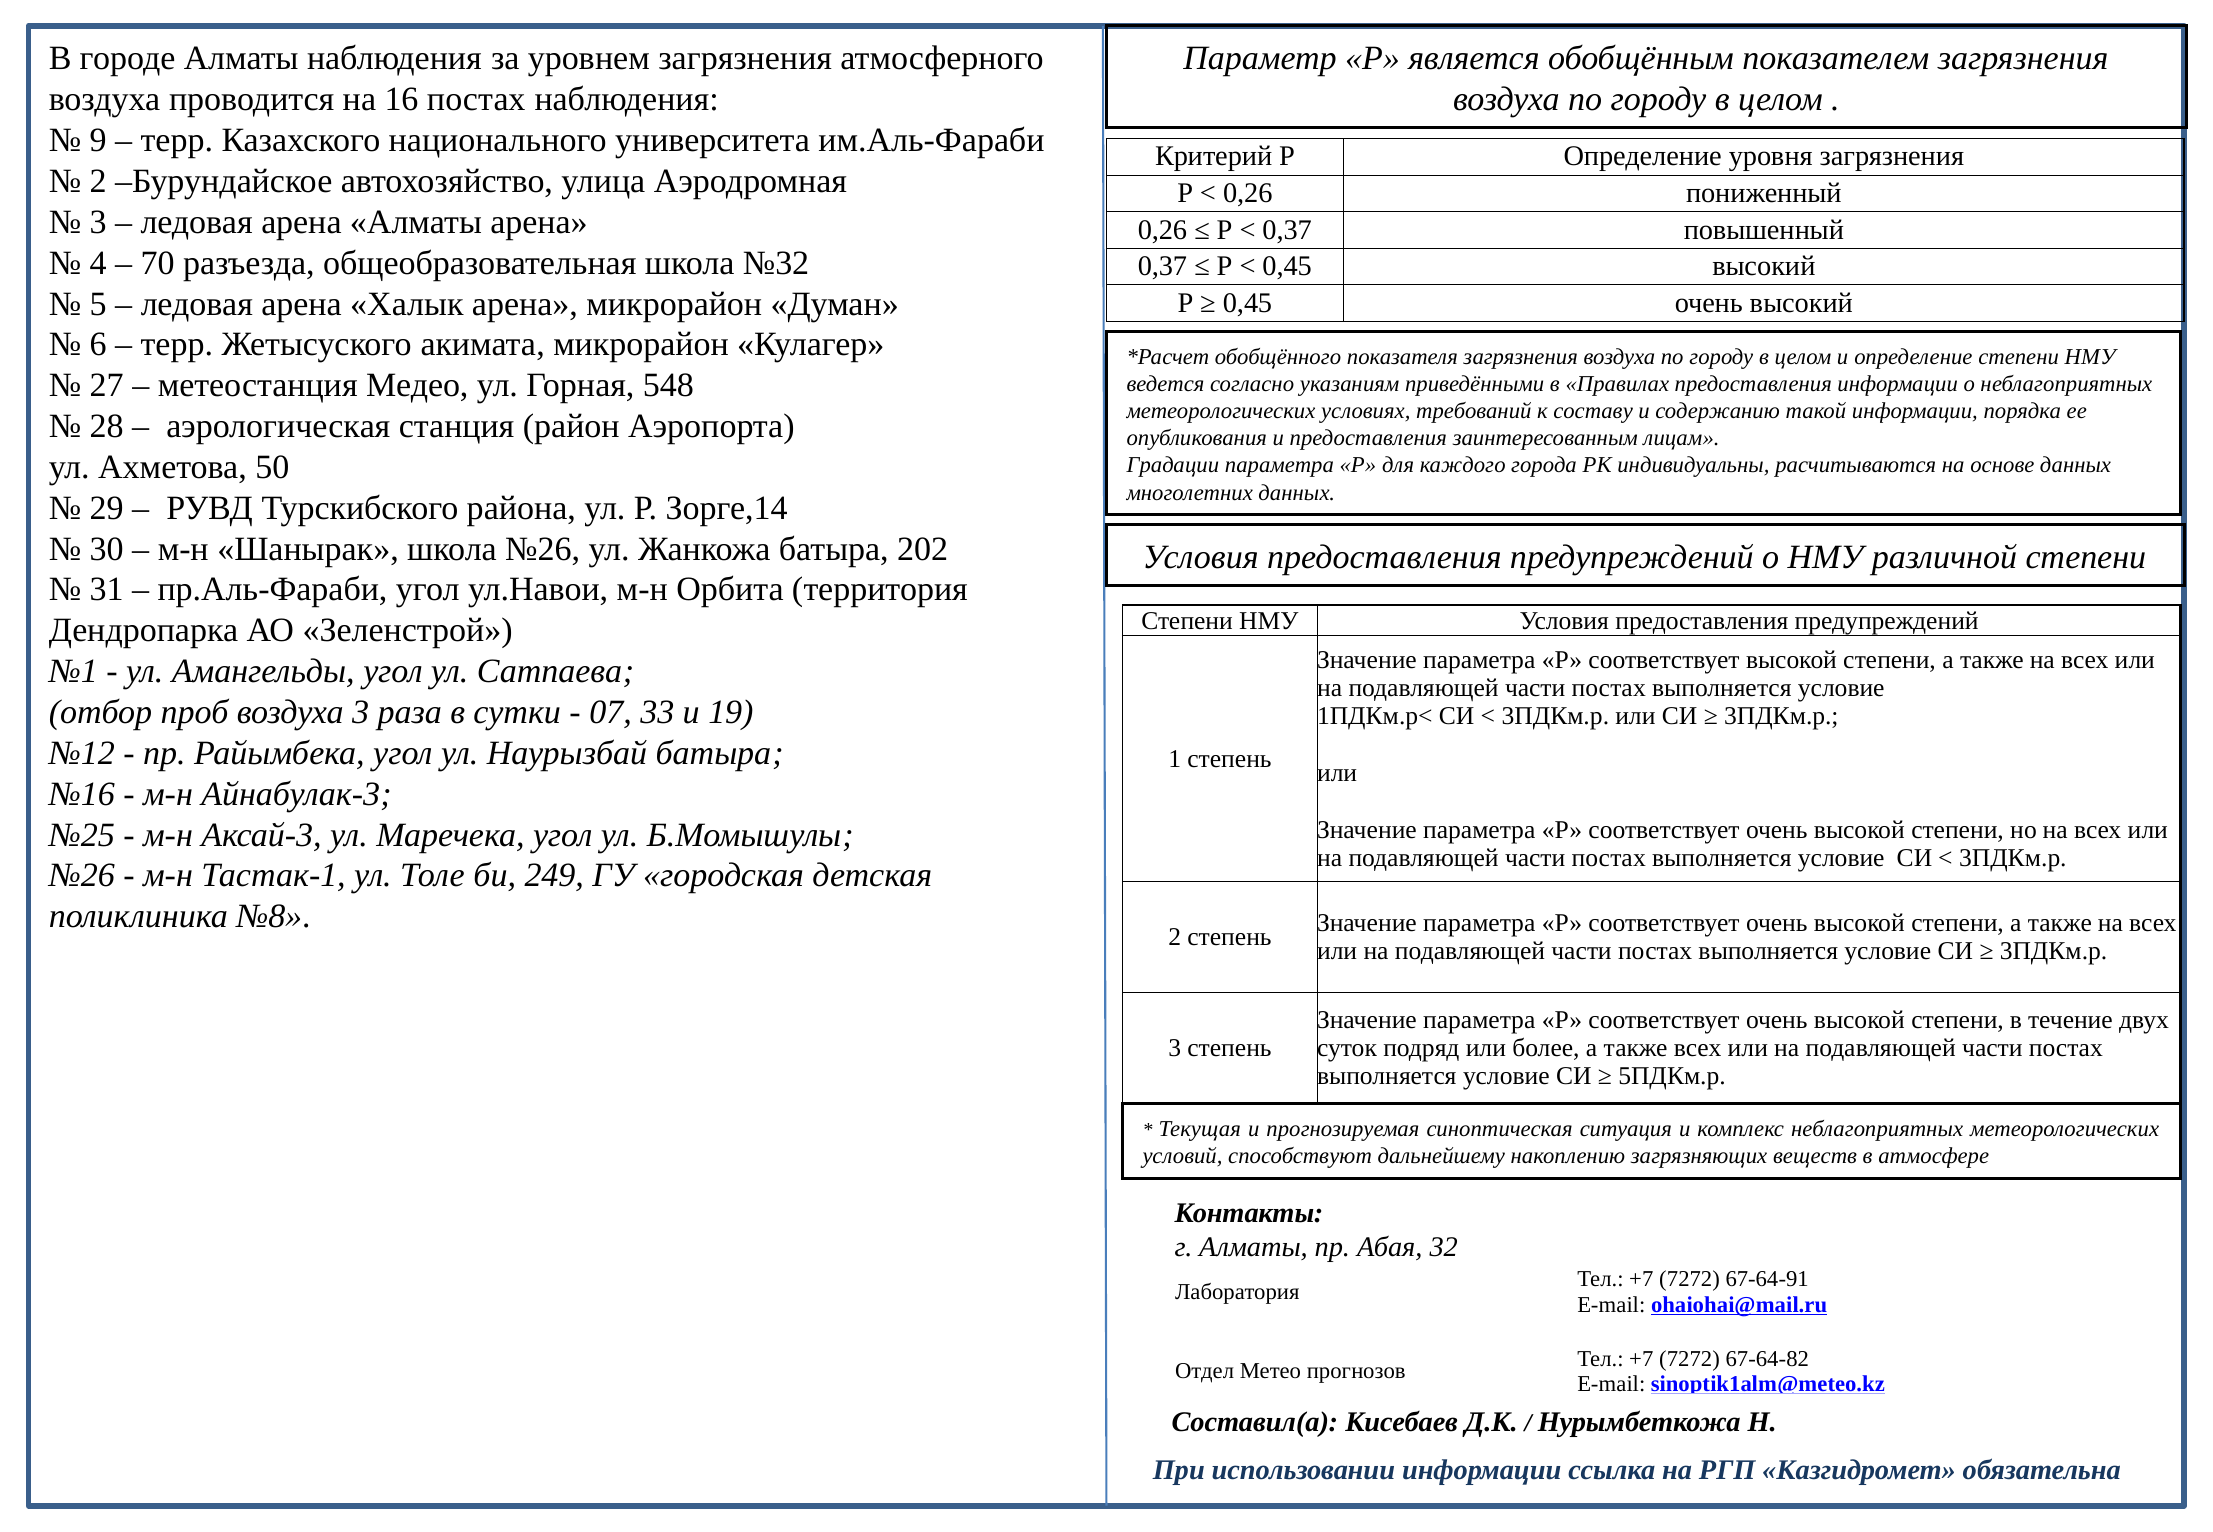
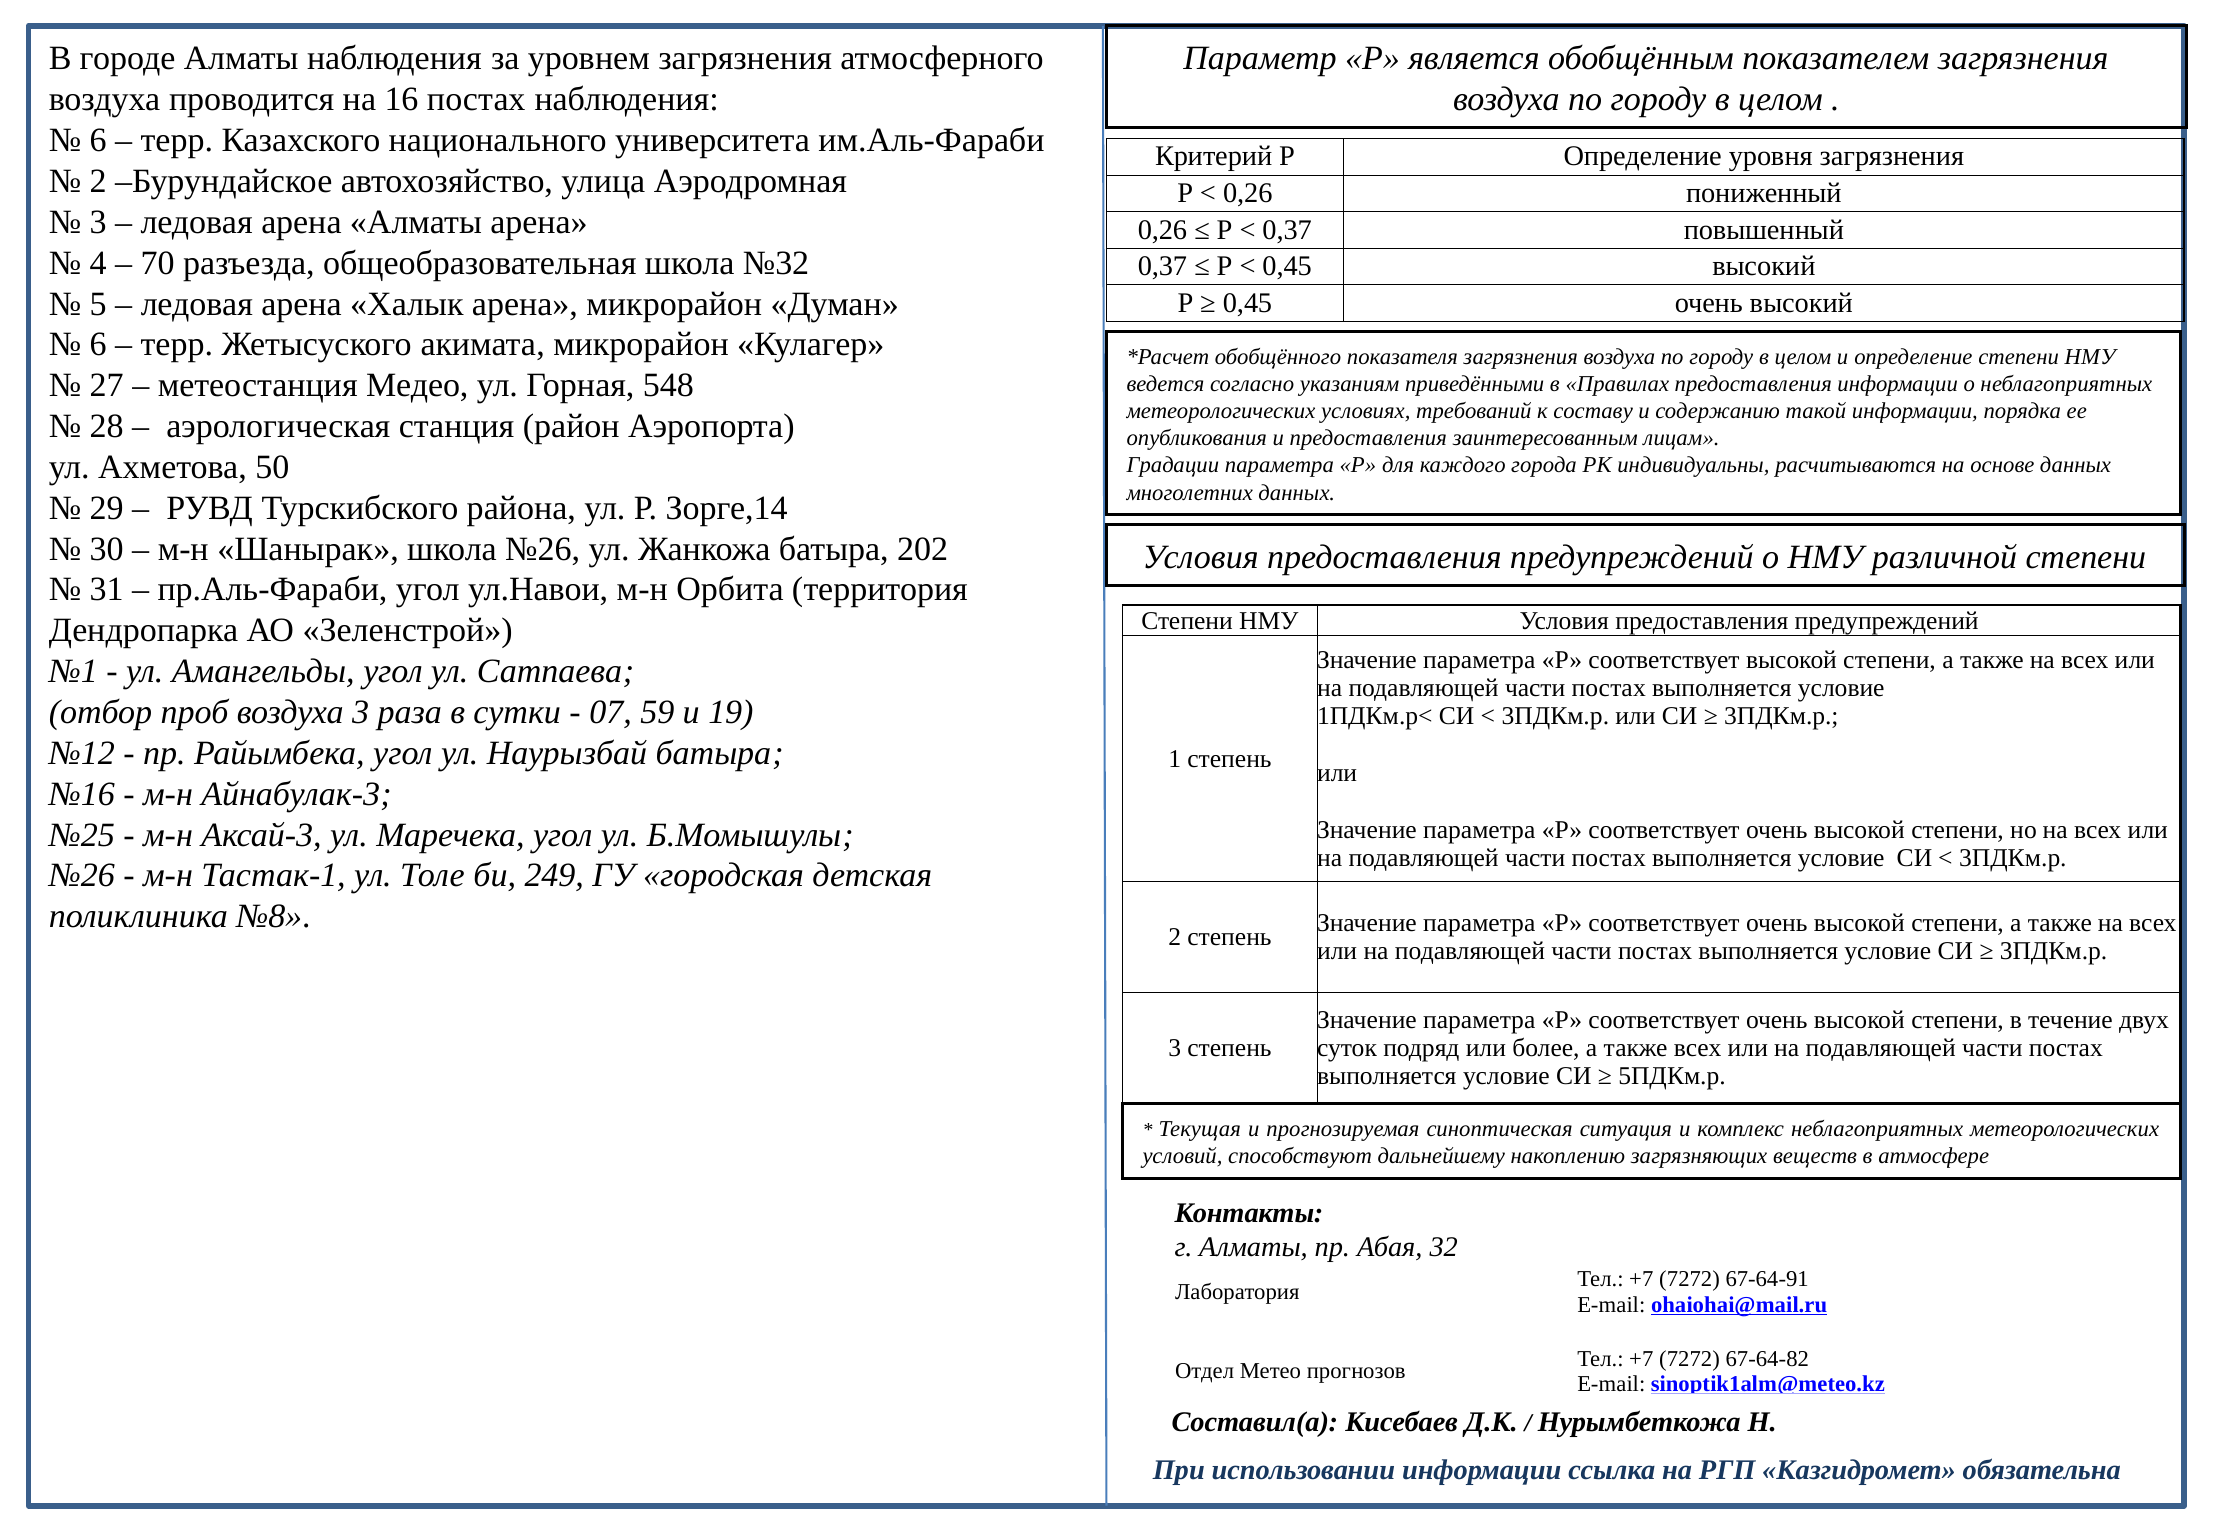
9: 9 -> 6 (98, 140)
33: 33 -> 59 (657, 712)
